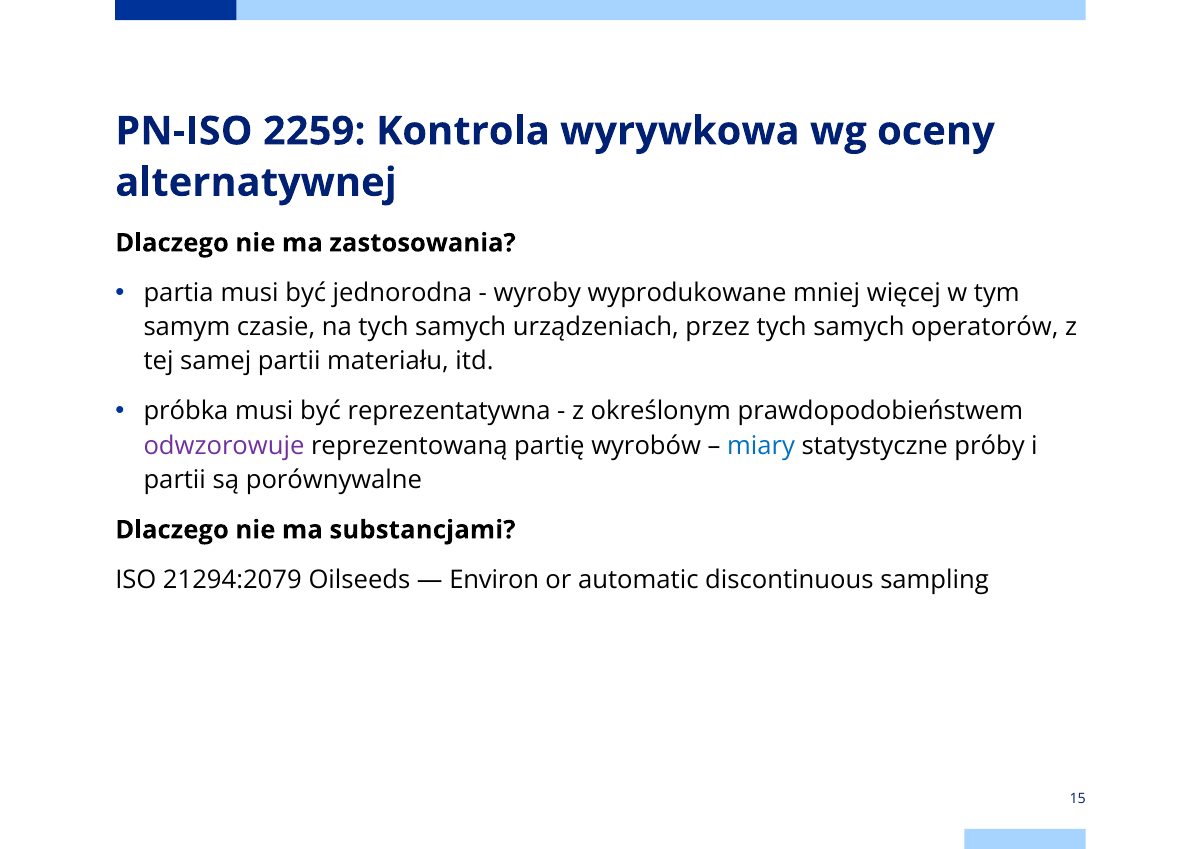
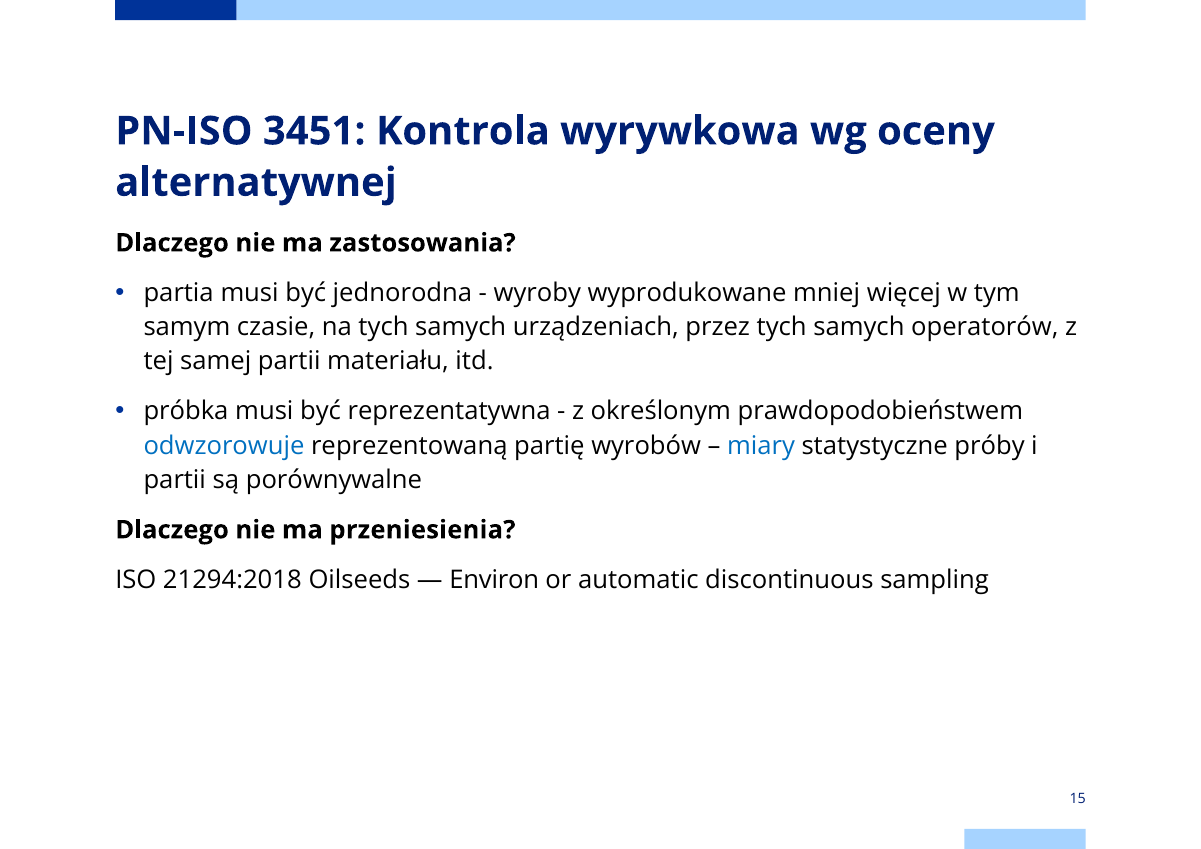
2259: 2259 -> 3451 (314, 131)
odwzorowuje colour: purple -> blue (224, 446)
substancjami: substancjami -> przeniesienia (422, 530)
21294:2079: 21294:2079 -> 21294:2018 (232, 580)
